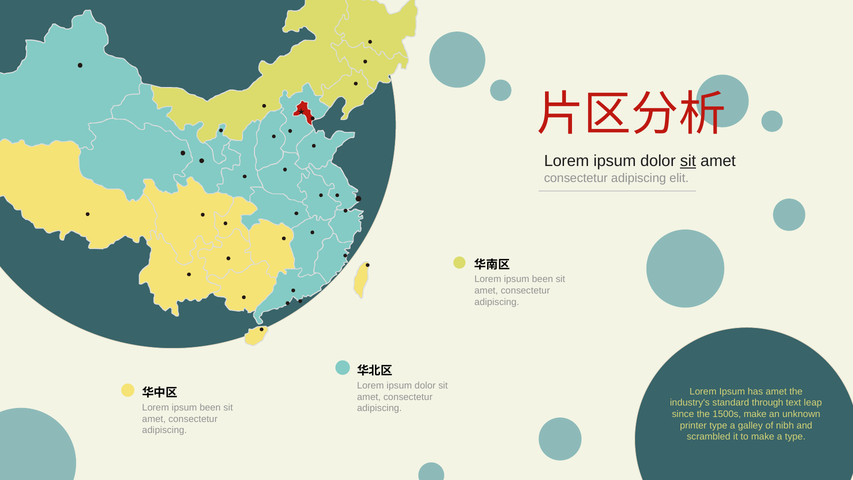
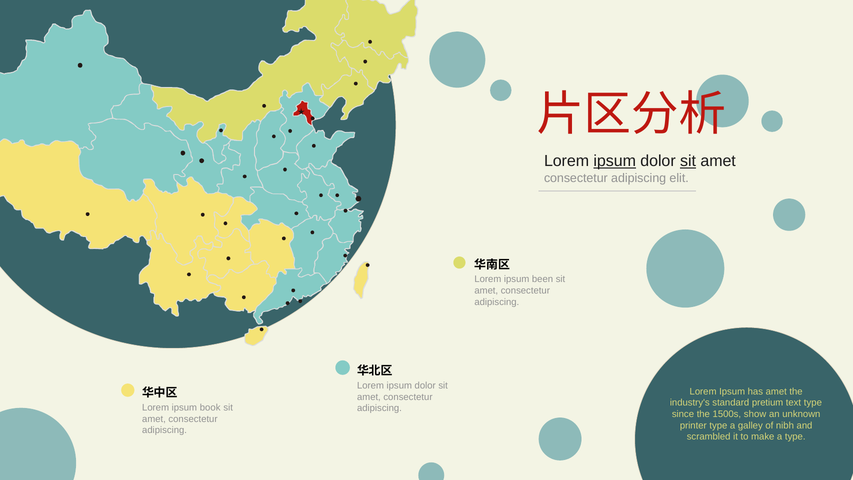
ipsum underline: none -> present (615, 161)
through: through -> pretium (768, 403)
text leap: leap -> type (813, 403)
been: been -> book (210, 407)
1500s make: make -> show (755, 414)
